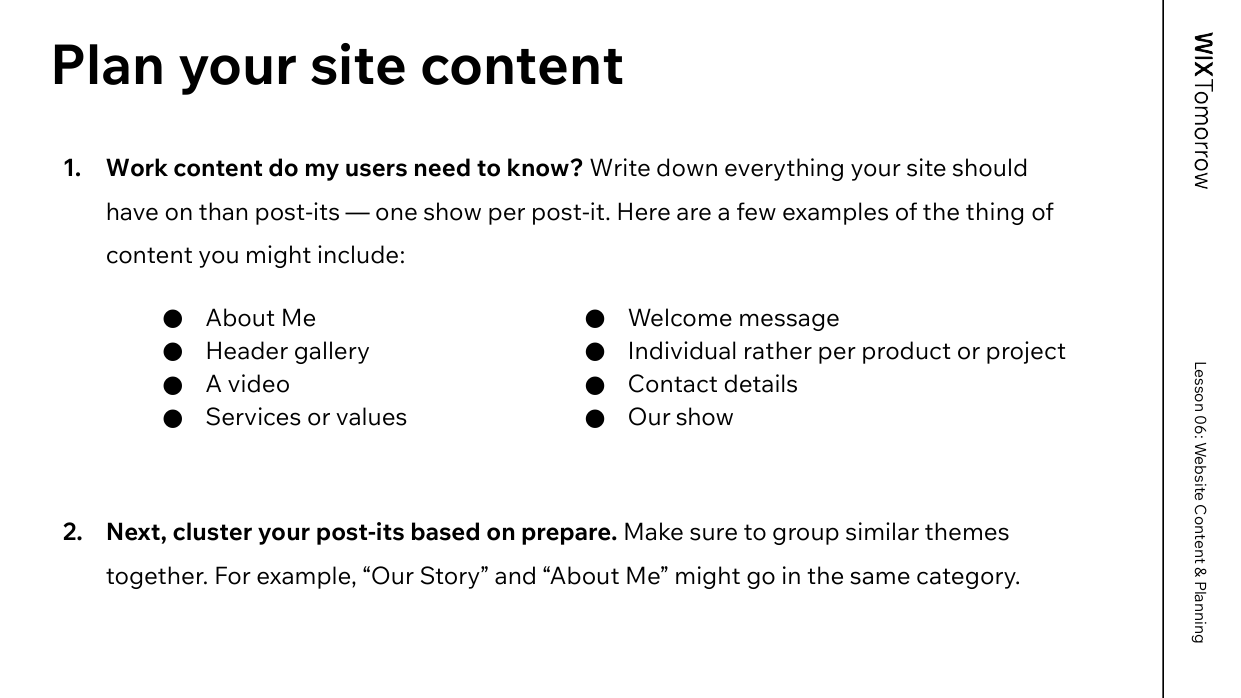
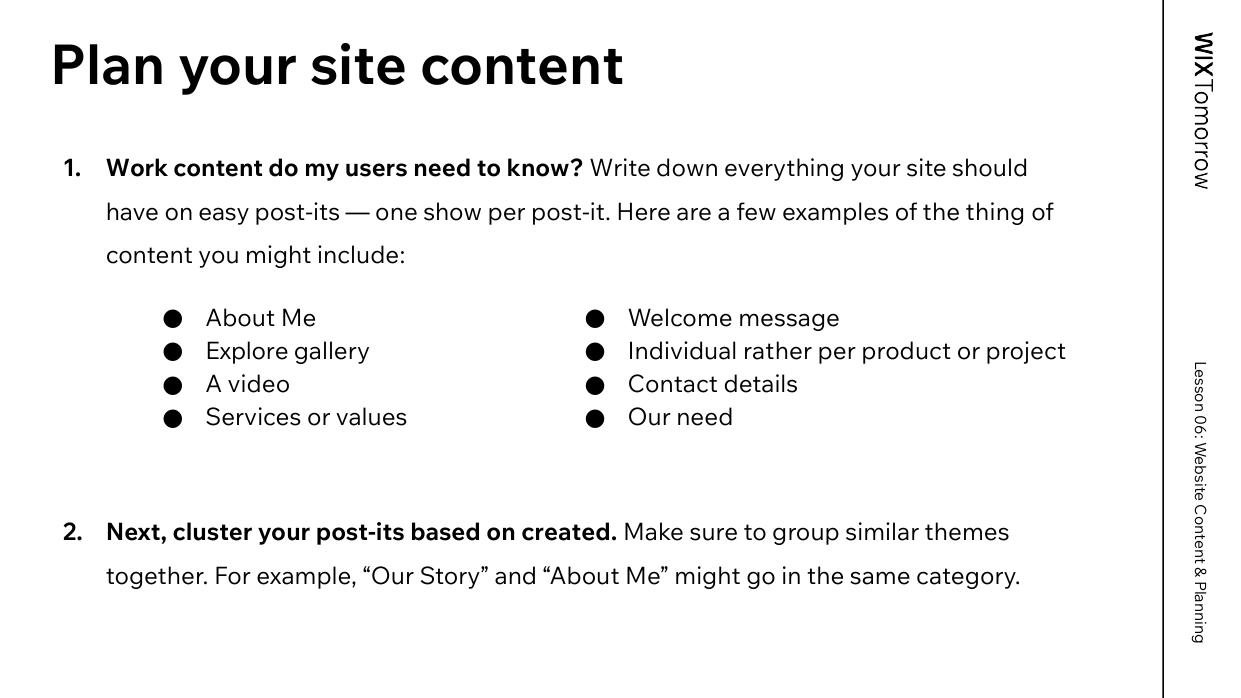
than: than -> easy (224, 212)
Header: Header -> Explore (247, 351)
Our show: show -> need (705, 418)
prepare: prepare -> created (569, 533)
